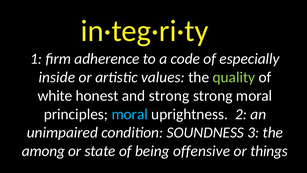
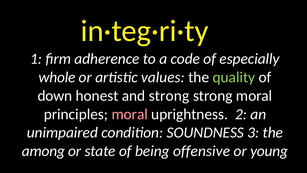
inside: inside -> whole (57, 77)
white: white -> down (55, 96)
moral colour: light blue -> pink (130, 114)
things: things -> young (269, 151)
